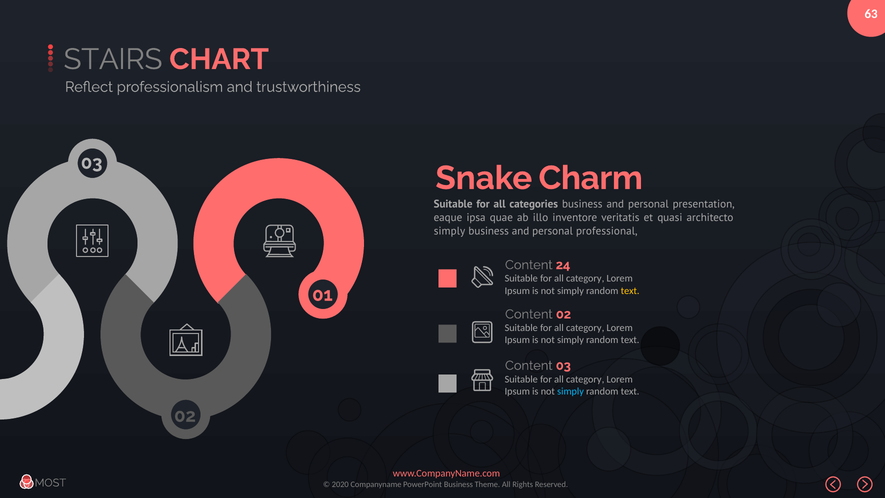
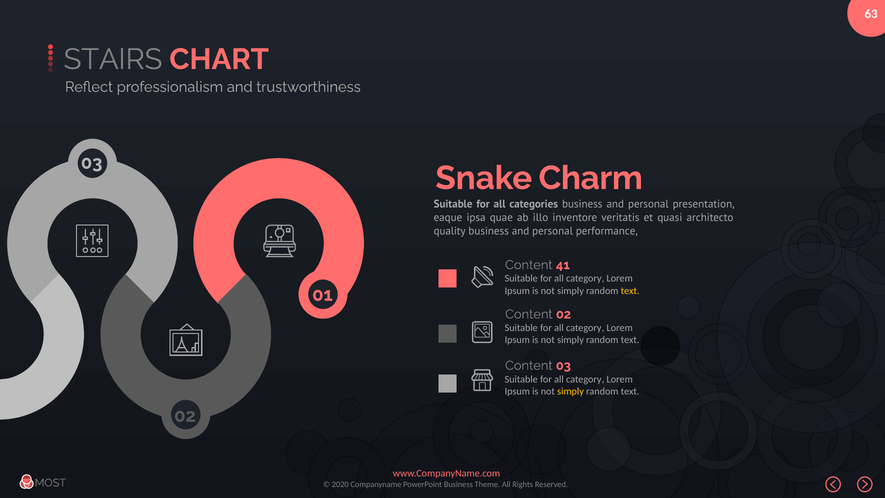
simply: simply -> quality (450, 231)
professional: professional -> performance (607, 231)
24: 24 -> 41 (563, 265)
simply colour: light blue -> yellow (571, 391)
